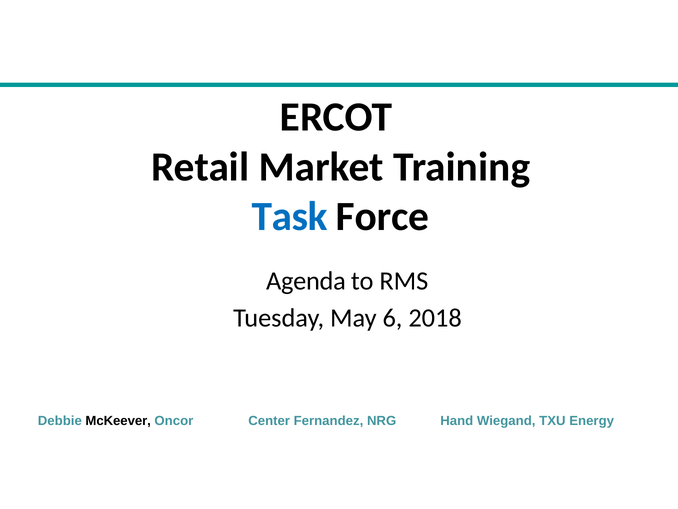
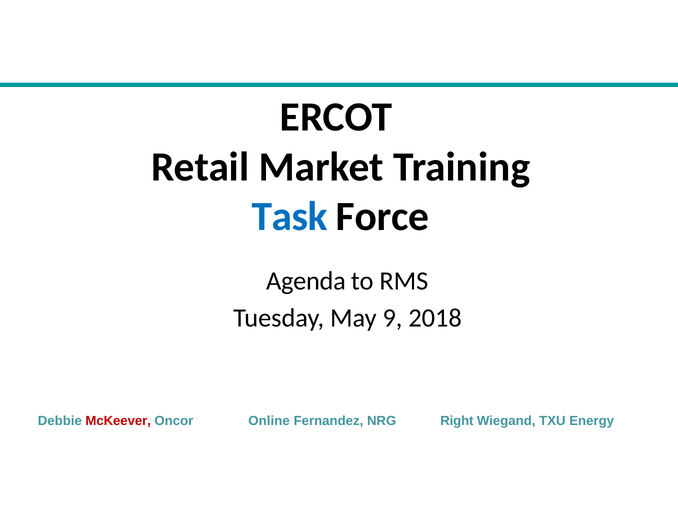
6: 6 -> 9 (392, 318)
McKeever colour: black -> red (118, 421)
Center: Center -> Online (269, 421)
Hand: Hand -> Right (457, 421)
